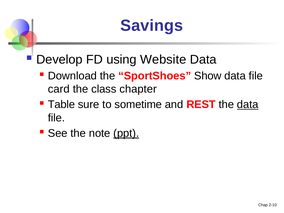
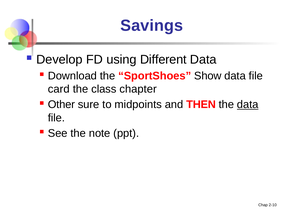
Website: Website -> Different (163, 59)
Table: Table -> Other (61, 105)
sometime: sometime -> midpoints (138, 105)
REST: REST -> THEN (201, 105)
ppt underline: present -> none (126, 133)
